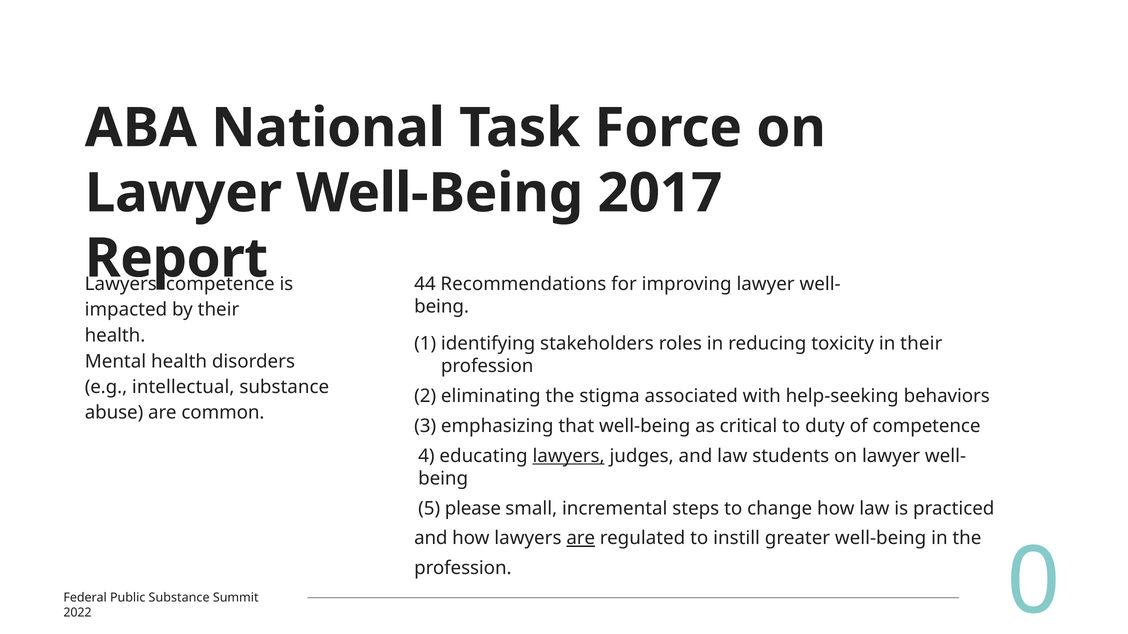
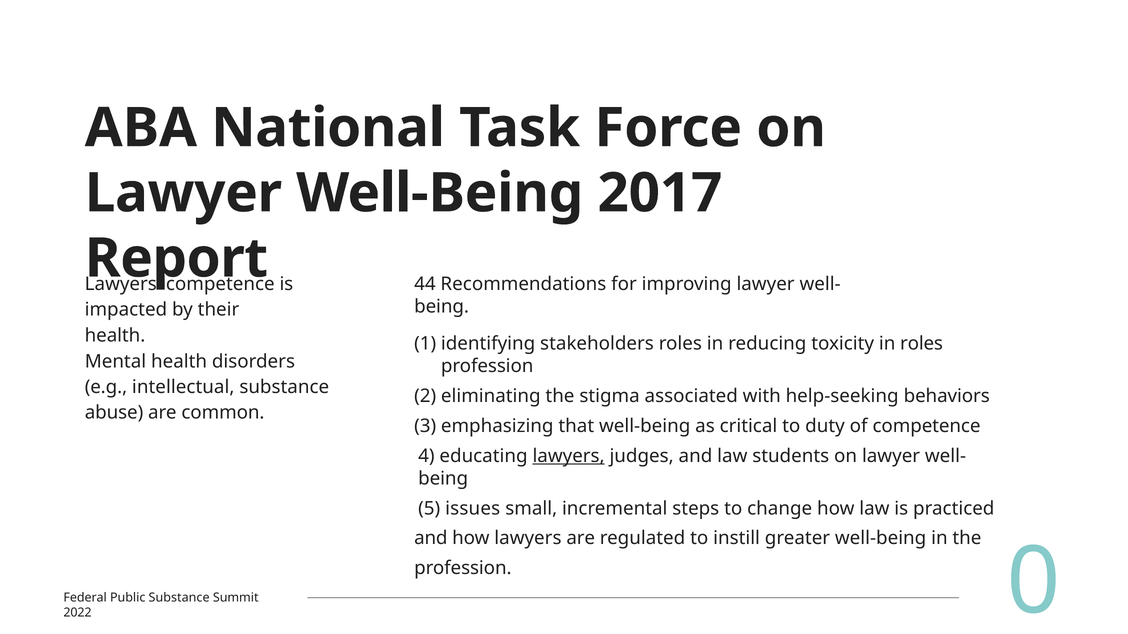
in their: their -> roles (922, 344)
please: please -> issues (473, 509)
are underline: present -> none (581, 539)
